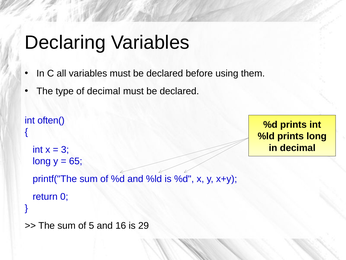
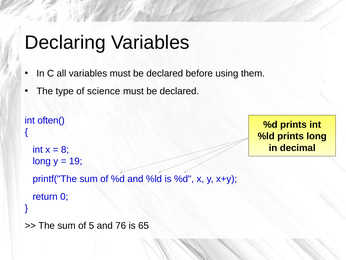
of decimal: decimal -> science (104, 91)
3: 3 -> 8 (65, 149)
65: 65 -> 19 (76, 161)
16: 16 -> 76 (121, 225)
29: 29 -> 65 (144, 225)
